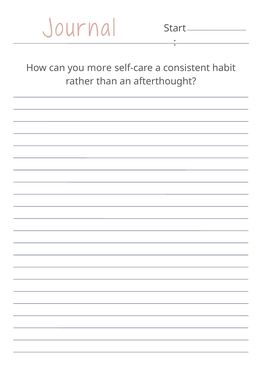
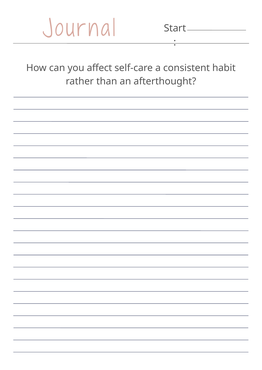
more: more -> affect (99, 68)
